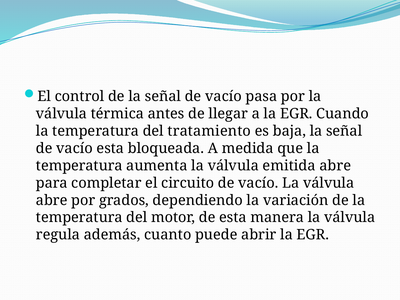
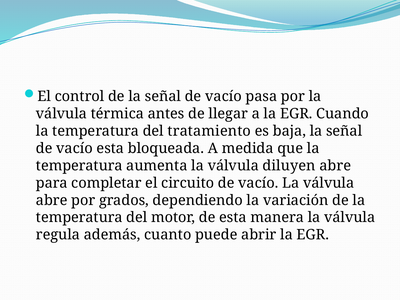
emitida: emitida -> diluyen (289, 166)
